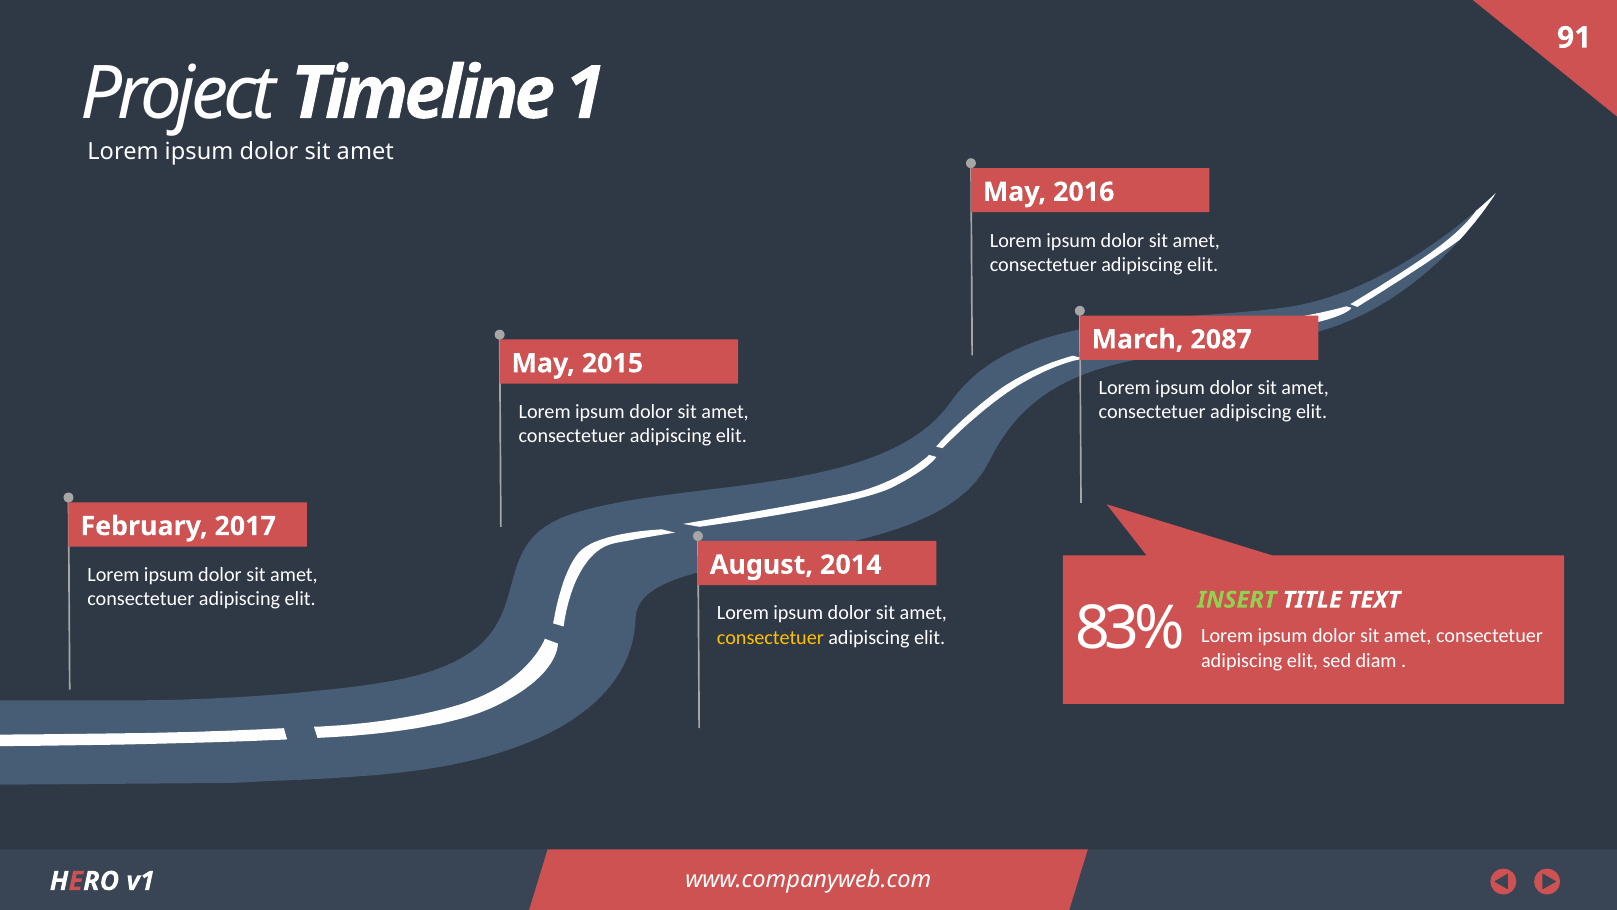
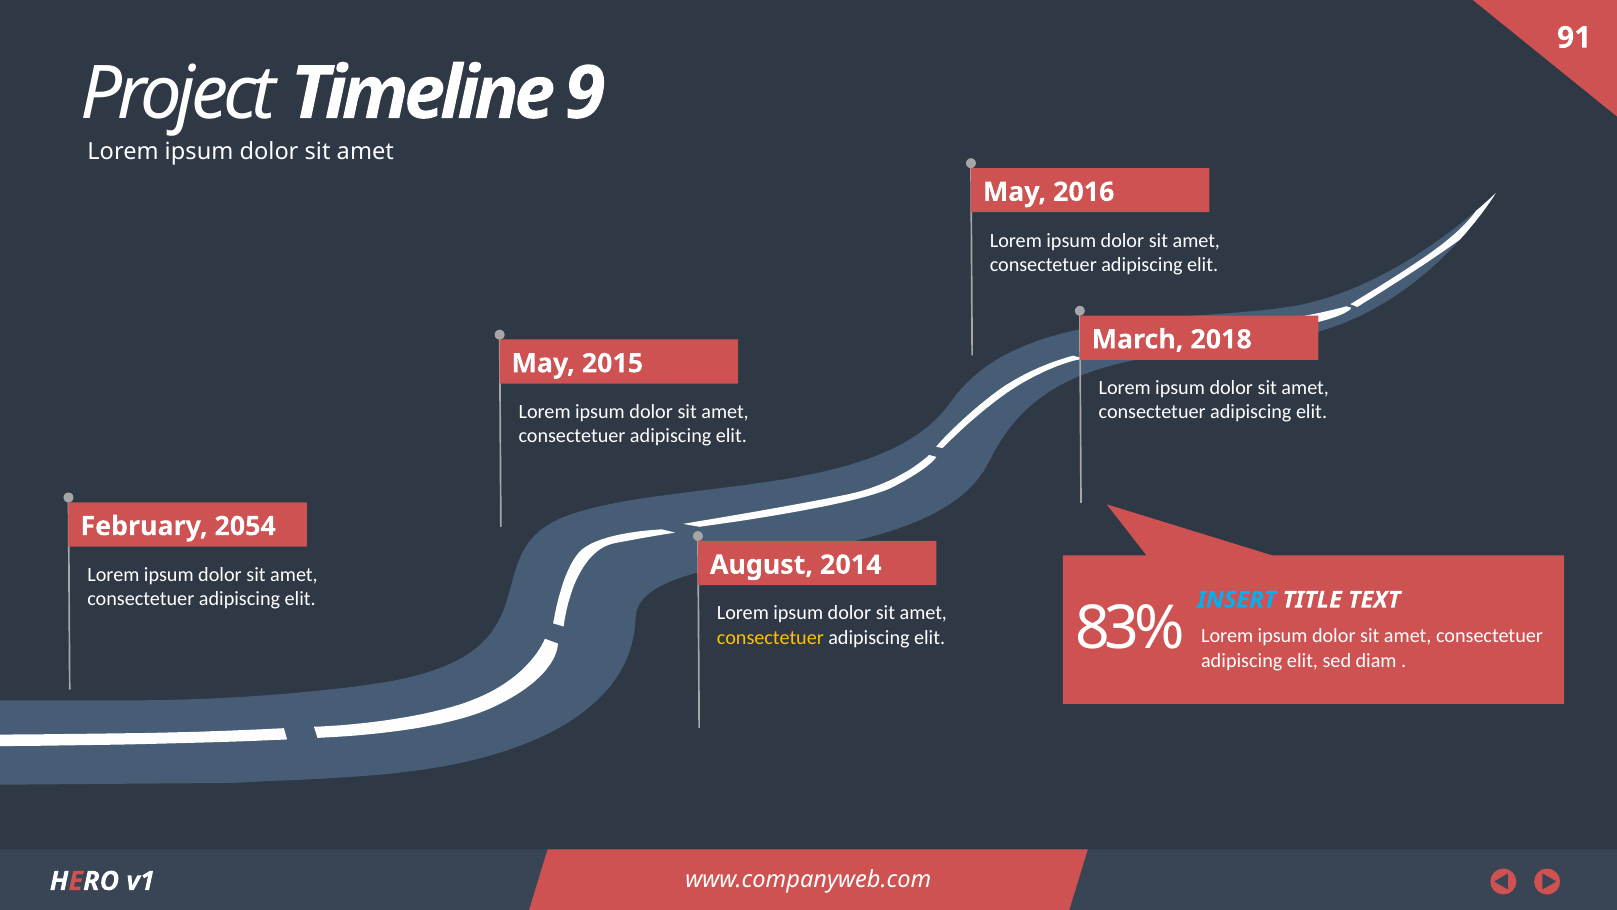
1: 1 -> 9 (585, 94)
2087: 2087 -> 2018 (1221, 339)
2017: 2017 -> 2054 (245, 526)
INSERT colour: light green -> light blue (1237, 600)
